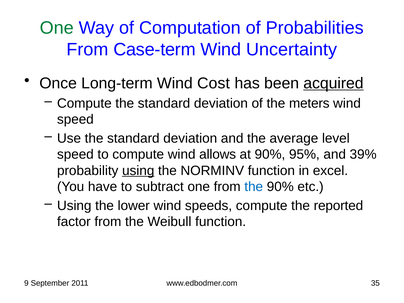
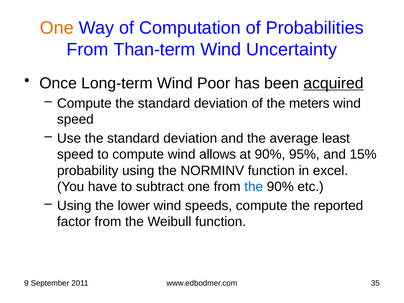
One colour: green -> orange (57, 28)
Case-term: Case-term -> Than-term (155, 49)
Cost: Cost -> Poor (214, 83)
level: level -> least (336, 138)
39%: 39% -> 15% (363, 154)
using underline: present -> none (138, 171)
